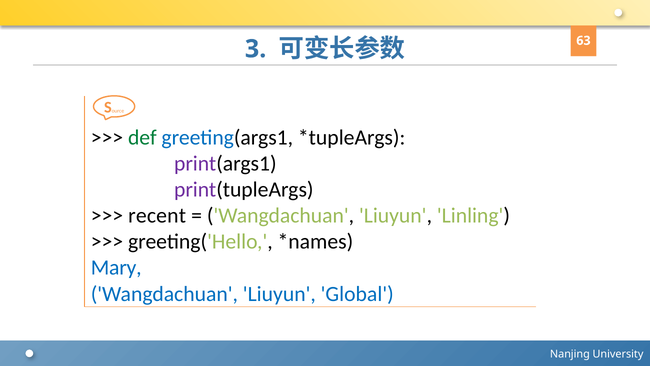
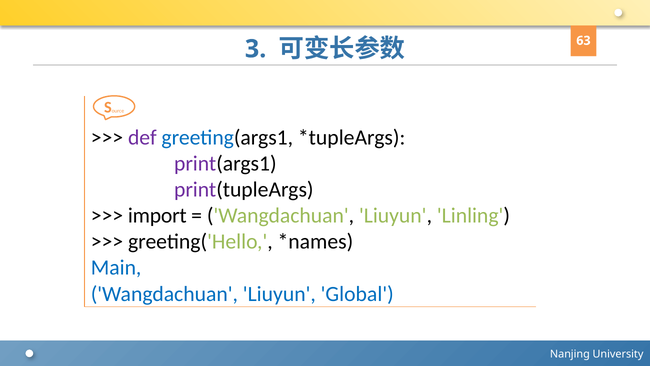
def colour: green -> purple (142, 138)
recent: recent -> import (157, 216)
Mary: Mary -> Main (116, 268)
